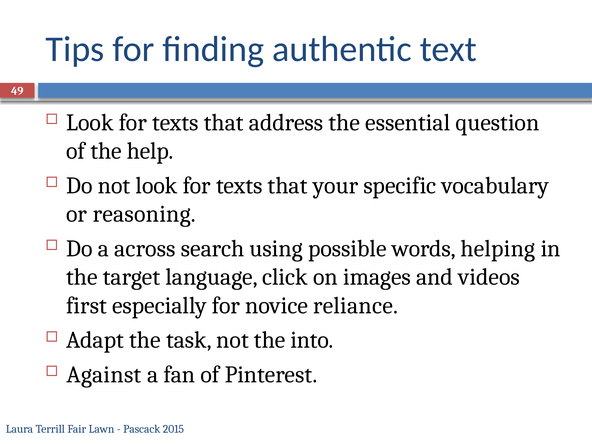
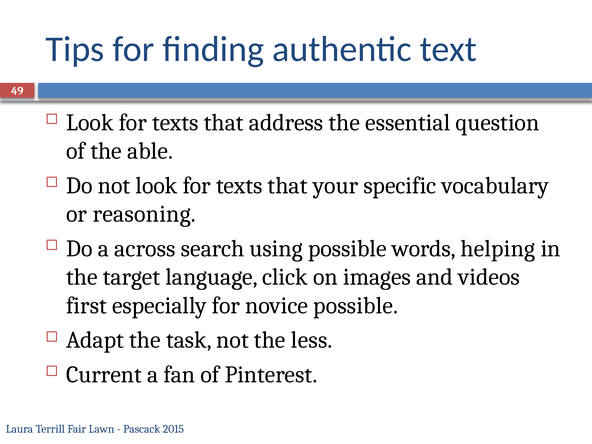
help: help -> able (150, 151)
novice reliance: reliance -> possible (356, 306)
into: into -> less (312, 340)
Against: Against -> Current (104, 374)
